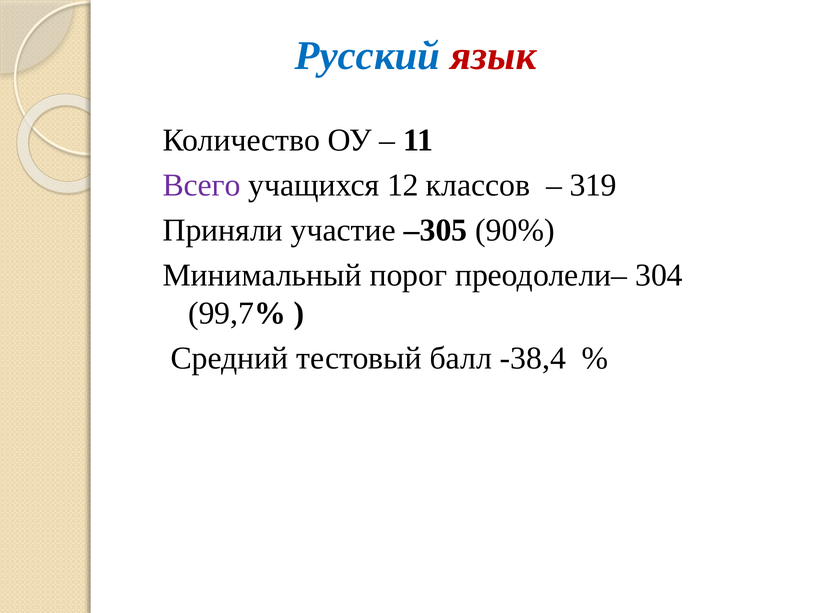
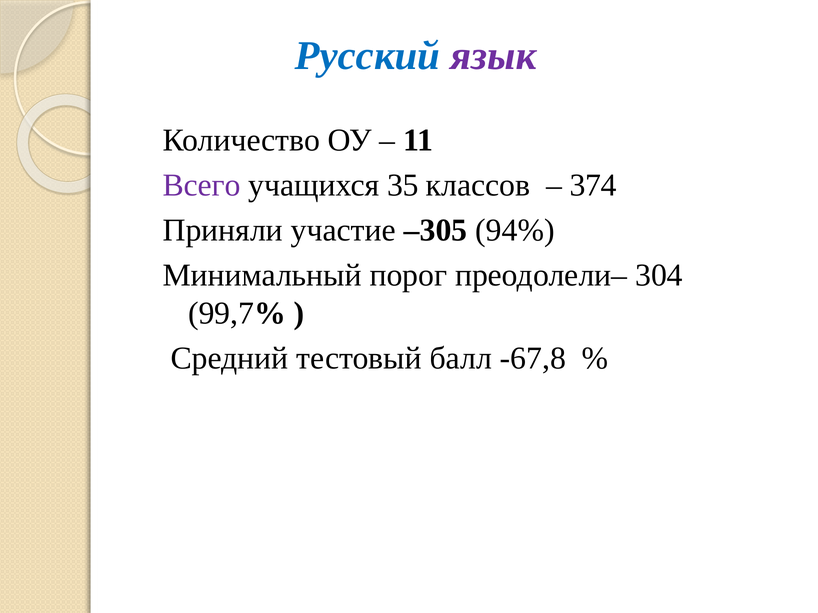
язык colour: red -> purple (493, 56)
12: 12 -> 35 (403, 185)
319: 319 -> 374 (593, 185)
90%: 90% -> 94% (515, 230)
-38,4: -38,4 -> -67,8 (533, 359)
